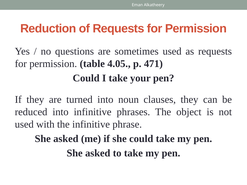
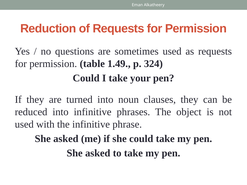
4.05: 4.05 -> 1.49 (119, 64)
471: 471 -> 324 (153, 64)
